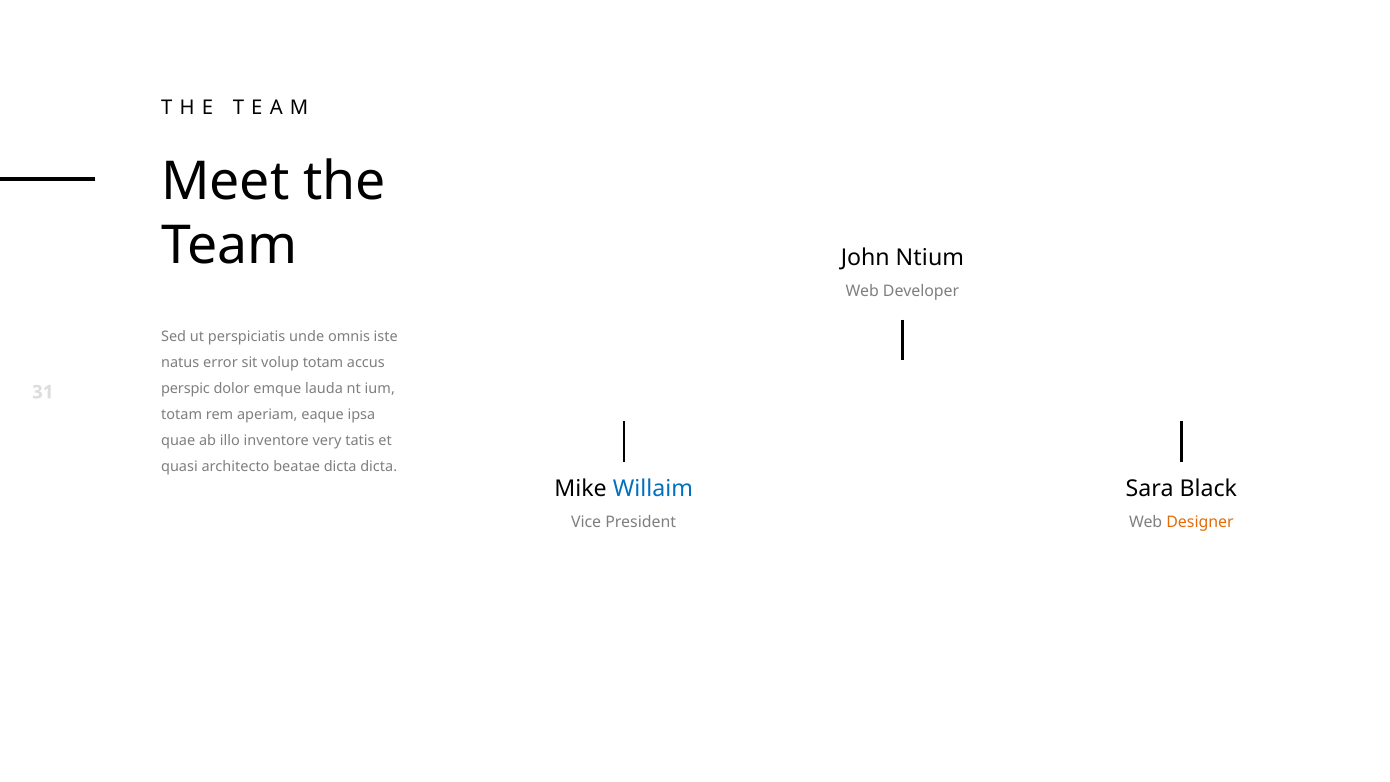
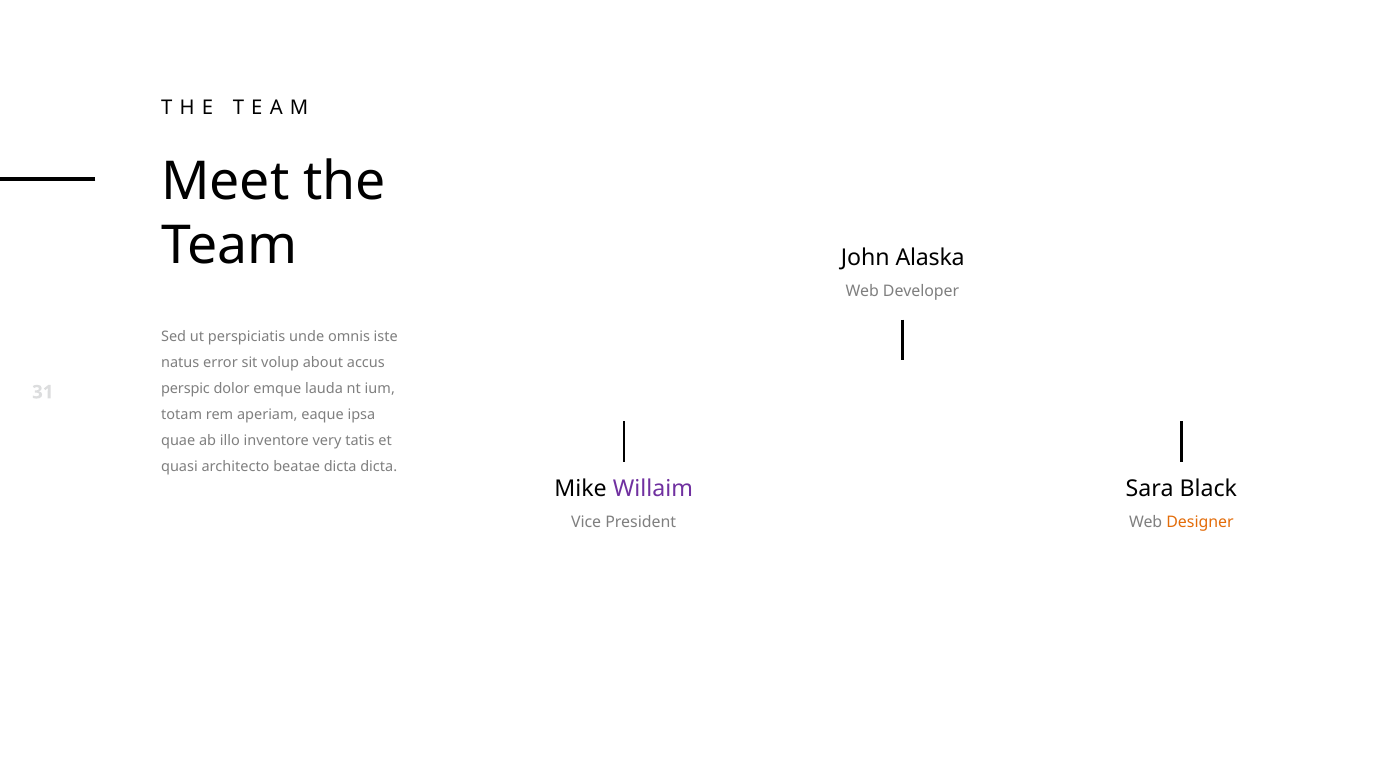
Ntium: Ntium -> Alaska (930, 258)
volup totam: totam -> about (323, 362)
Willaim colour: blue -> purple (653, 489)
